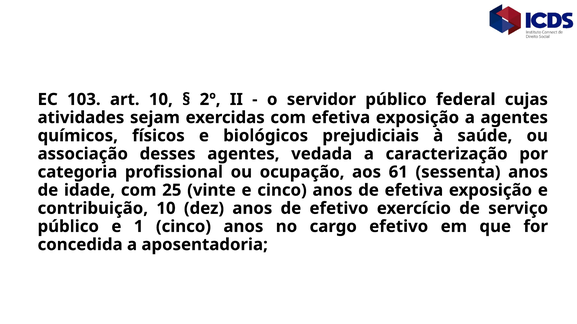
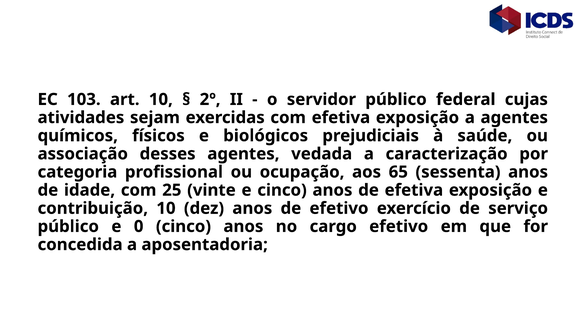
61: 61 -> 65 (398, 172)
1: 1 -> 0 (139, 227)
